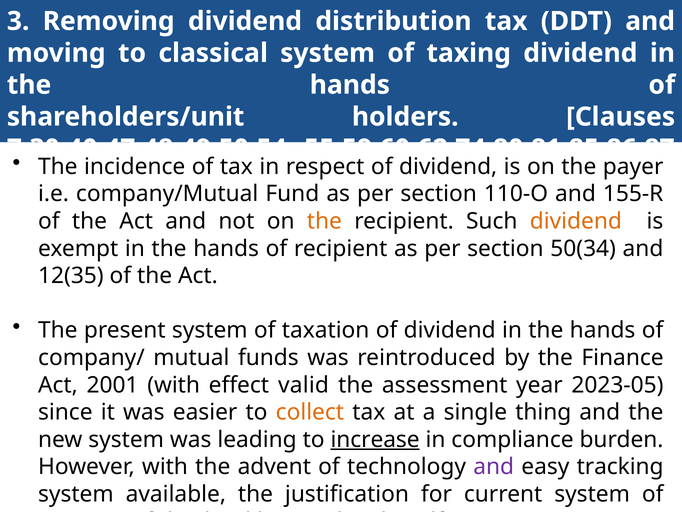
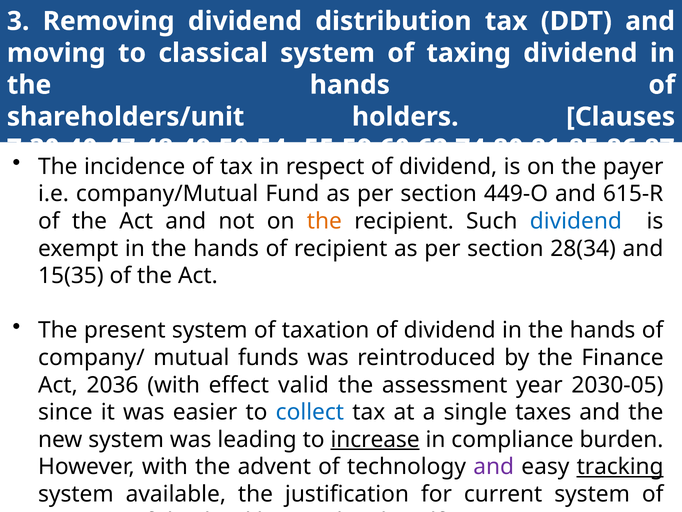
110-O: 110-O -> 449-O (516, 194)
155-R: 155-R -> 615-R (633, 194)
dividend colour: orange -> blue (576, 221)
50(34: 50(34 -> 28(34 (583, 248)
12(35: 12(35 -> 15(35 (71, 276)
2001: 2001 -> 2036 (113, 385)
2023-05: 2023-05 -> 2030-05 (617, 385)
collect colour: orange -> blue (310, 412)
thing: thing -> taxes (543, 412)
tracking underline: none -> present (620, 466)
